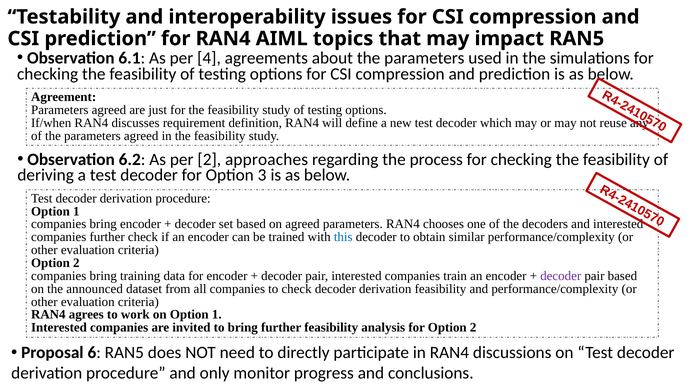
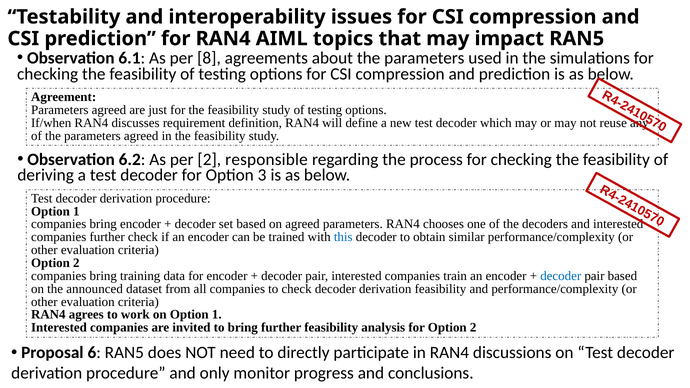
per 4: 4 -> 8 (209, 58)
approaches: approaches -> responsible (267, 160)
decoder colour: purple -> blue (561, 276)
